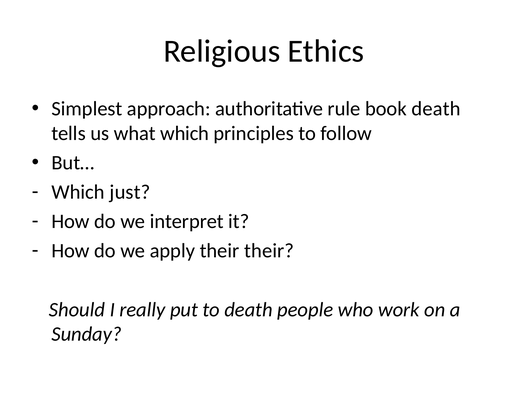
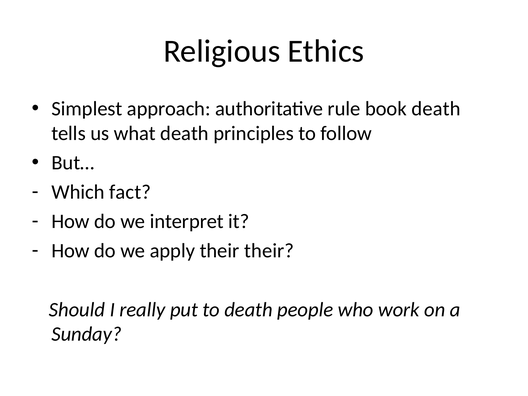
what which: which -> death (185, 133)
just: just -> fact (130, 192)
